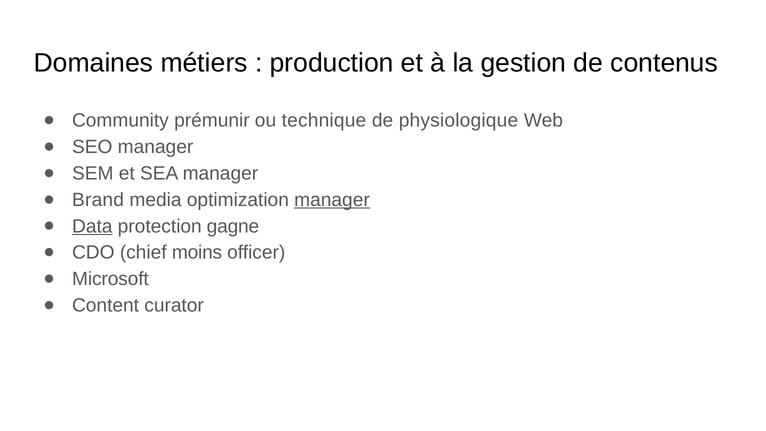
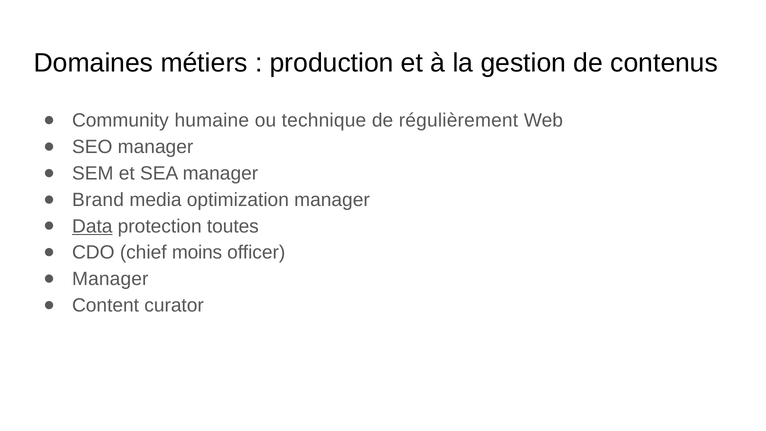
prémunir: prémunir -> humaine (212, 120)
physiologique: physiologique -> régulièrement (458, 120)
manager underline: present -> none (332, 200)
gagne: gagne -> toutes (233, 226)
Microsoft: Microsoft -> Manager (110, 279)
